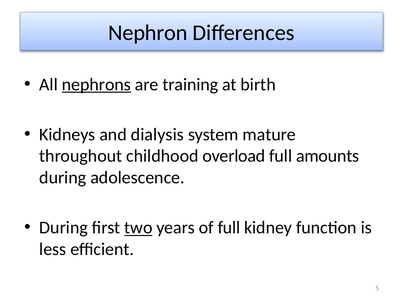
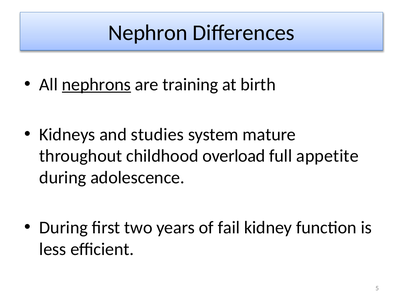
dialysis: dialysis -> studies (157, 135)
amounts: amounts -> appetite (327, 156)
two underline: present -> none (138, 228)
of full: full -> fail (229, 228)
